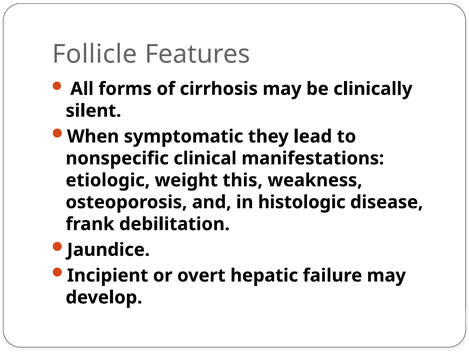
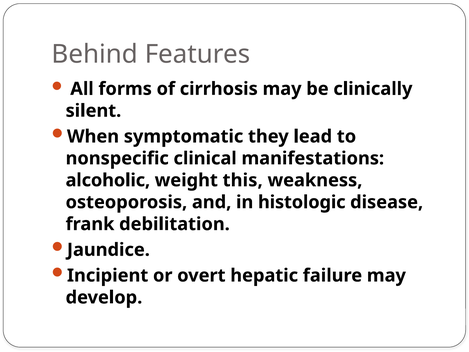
Follicle: Follicle -> Behind (95, 54)
etiologic: etiologic -> alcoholic (108, 180)
